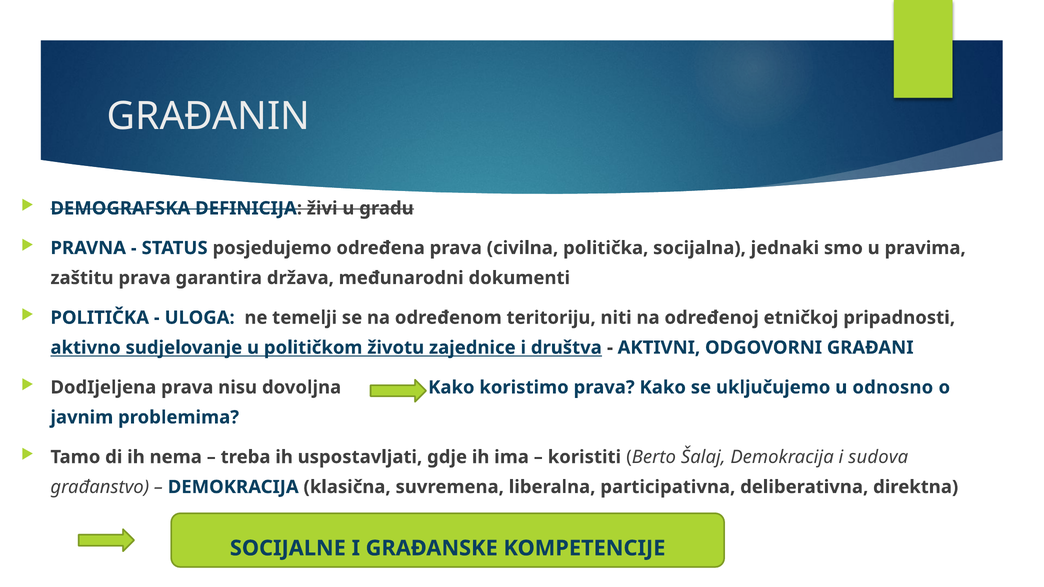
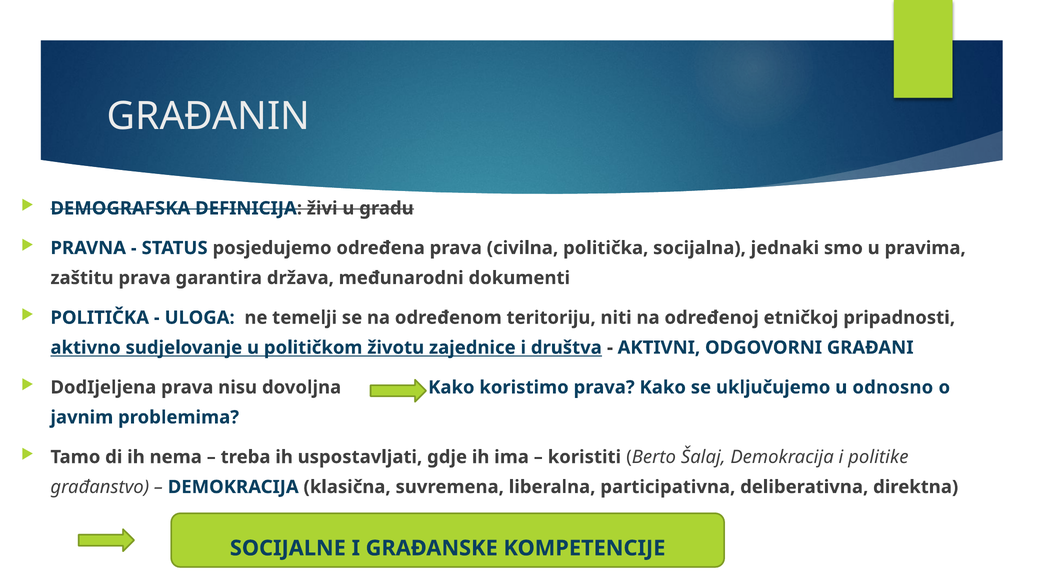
sudova: sudova -> politike (878, 457)
